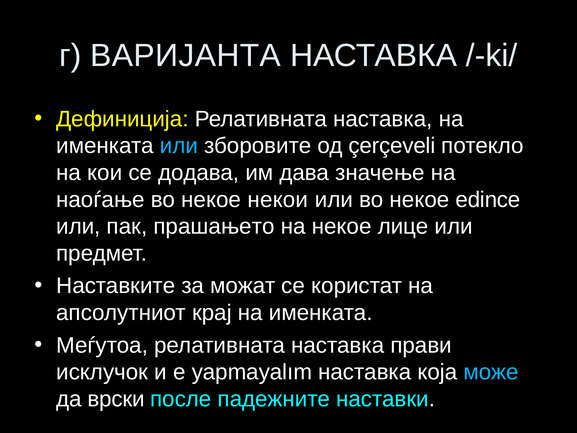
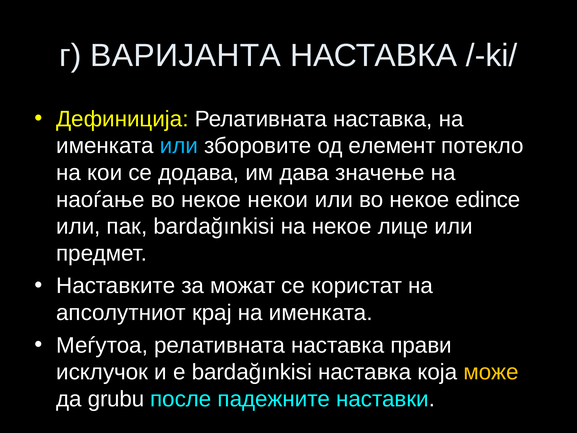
çerçeveli: çerçeveli -> елемент (392, 146)
пак прашањето: прашањето -> bardağınkisi (214, 226)
е yapmayalım: yapmayalım -> bardağınkisi (252, 372)
може colour: light blue -> yellow (491, 372)
врски: врски -> grubu (116, 399)
